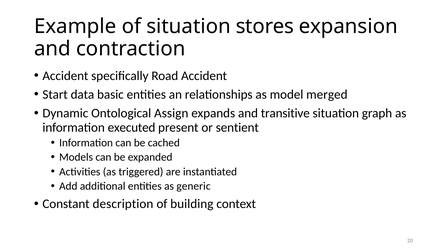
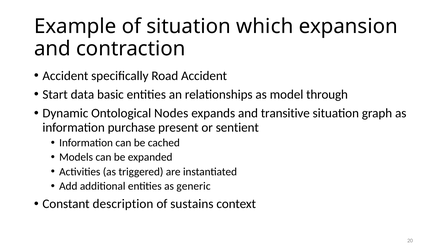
stores: stores -> which (265, 26)
merged: merged -> through (327, 94)
Assign: Assign -> Nodes (171, 113)
executed: executed -> purchase (132, 127)
building: building -> sustains (192, 203)
